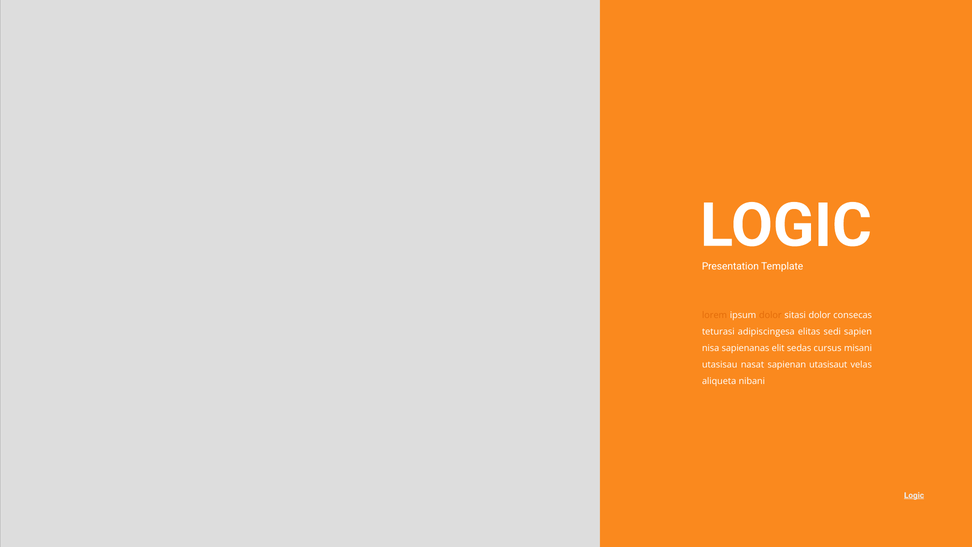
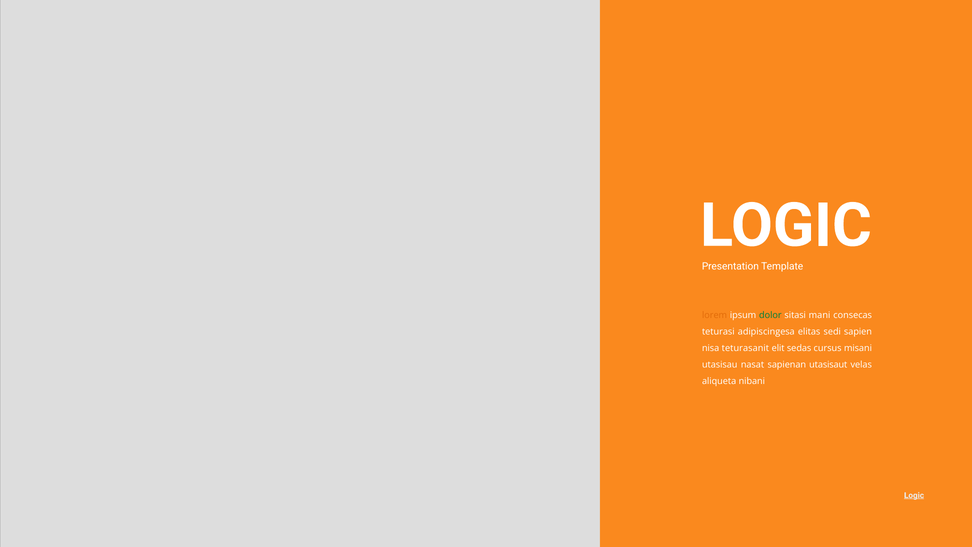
dolor colour: orange -> green (770, 315)
sitasi dolor: dolor -> mani (820, 315)
sapienanas: sapienanas -> teturasanit (745, 348)
